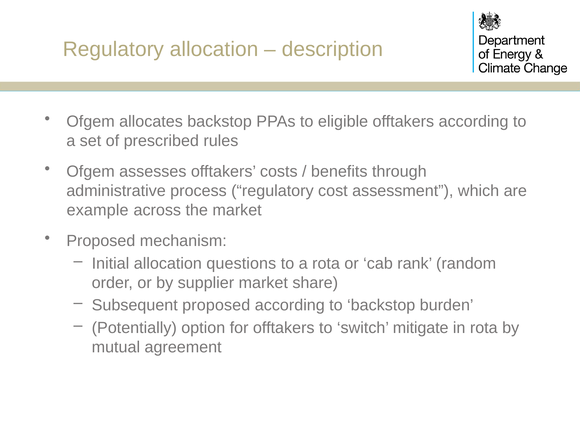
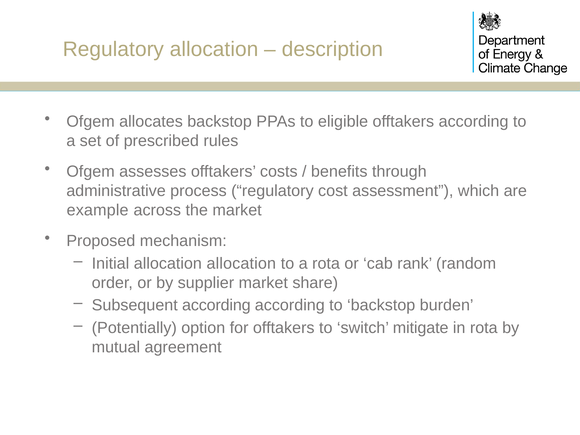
allocation questions: questions -> allocation (241, 263)
Subsequent proposed: proposed -> according (216, 305)
